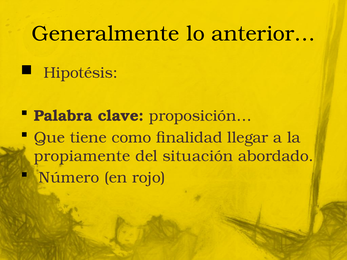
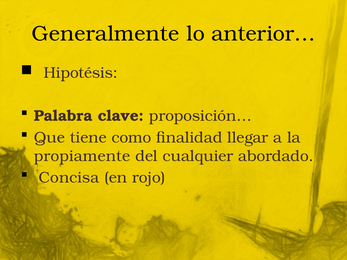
situación: situación -> cualquier (198, 156)
Número: Número -> Concisa (69, 178)
